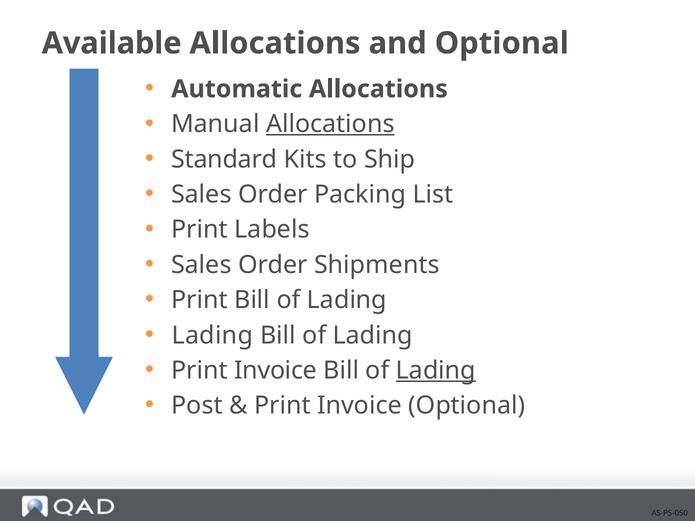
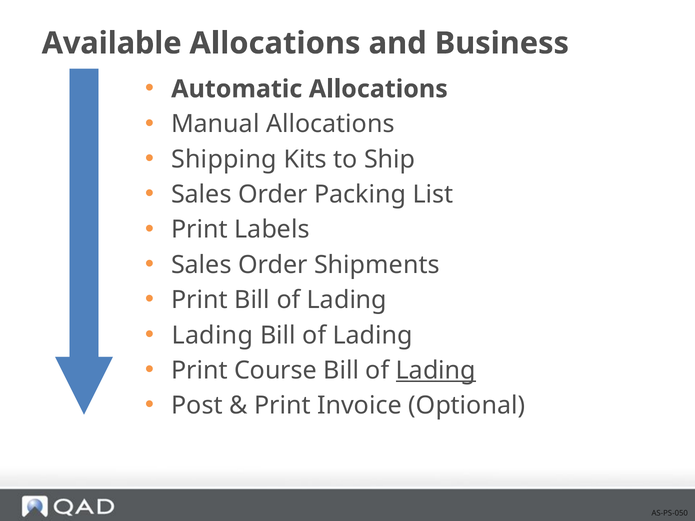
and Optional: Optional -> Business (502, 43)
Allocations underline: present -> none (330, 124)
Standard: Standard -> Shipping (224, 159)
Invoice: Invoice -> Course (275, 371)
